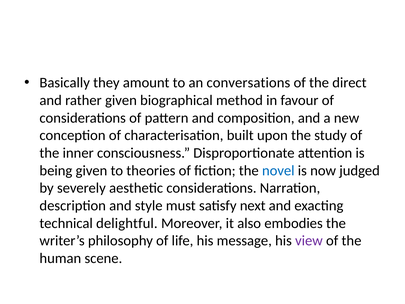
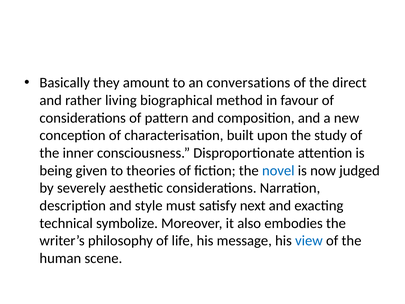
rather given: given -> living (121, 100)
delightful: delightful -> symbolize (127, 223)
view colour: purple -> blue (309, 241)
